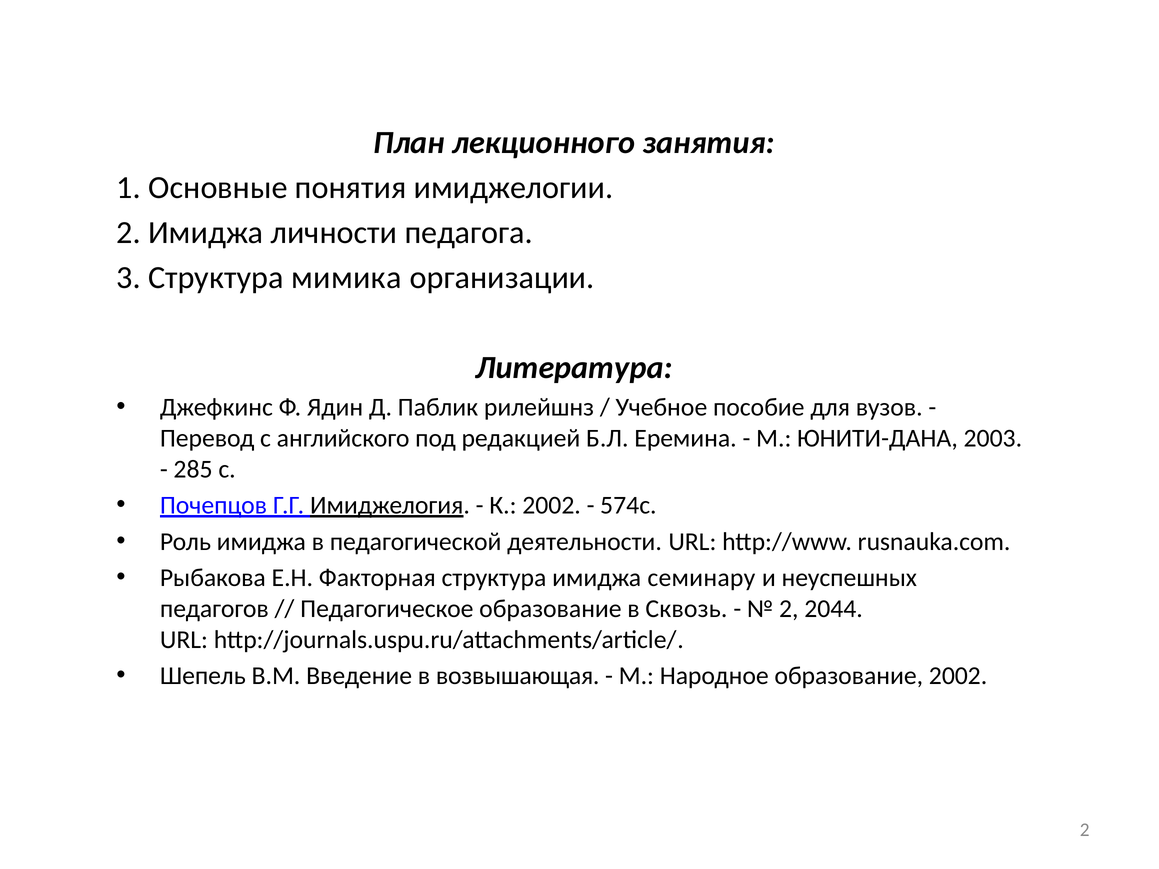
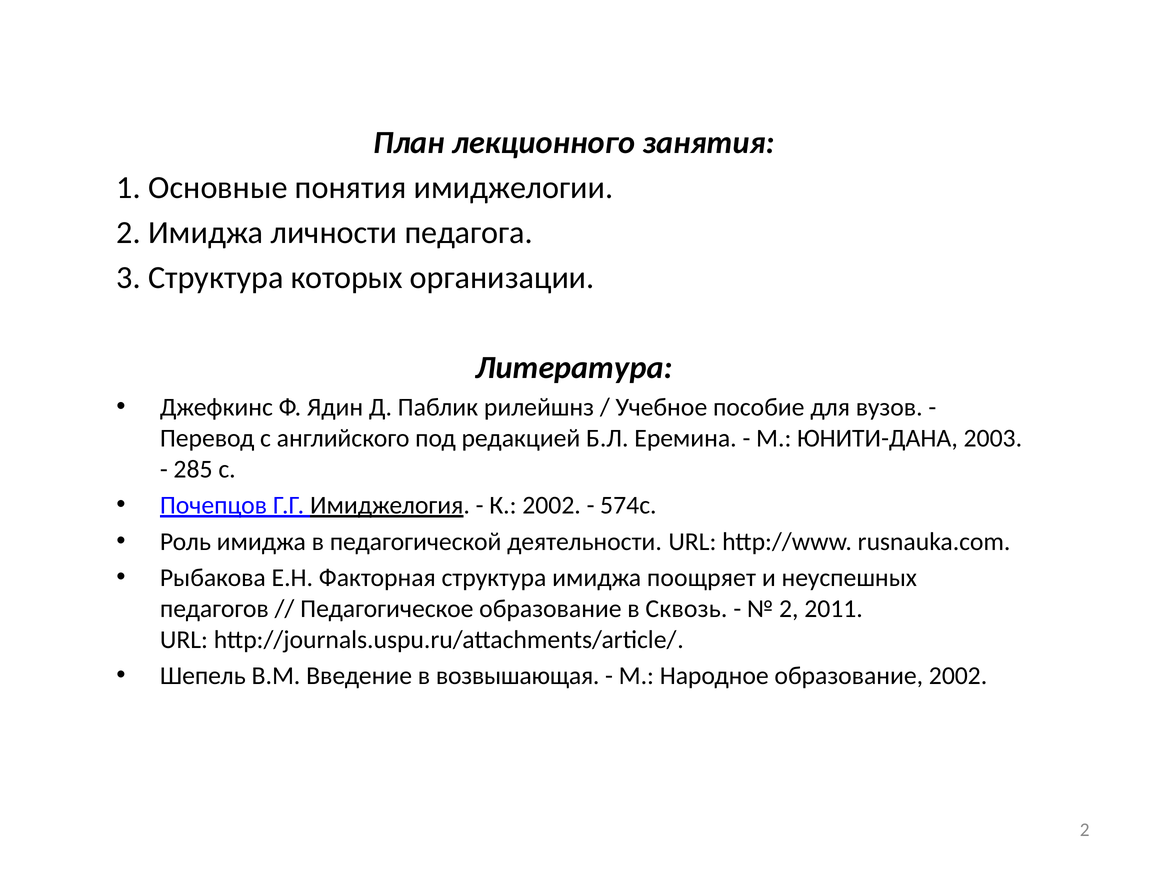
мимика: мимика -> которых (347, 278)
семинару: семинару -> поощряет (701, 578)
2044: 2044 -> 2011 (834, 609)
